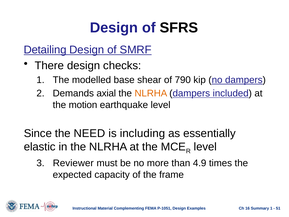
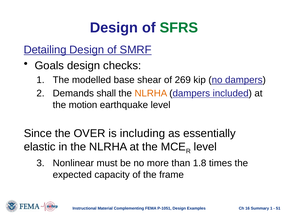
SFRS colour: black -> green (179, 28)
There: There -> Goals (49, 65)
790: 790 -> 269 (183, 80)
axial: axial -> shall (106, 93)
NEED: NEED -> OVER (90, 133)
Reviewer: Reviewer -> Nonlinear (73, 163)
4.9: 4.9 -> 1.8 (200, 163)
